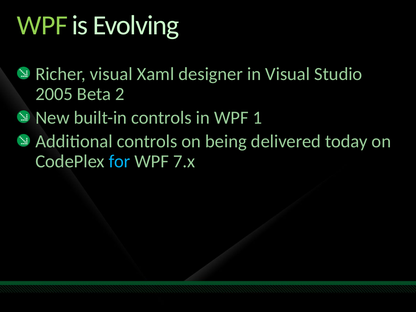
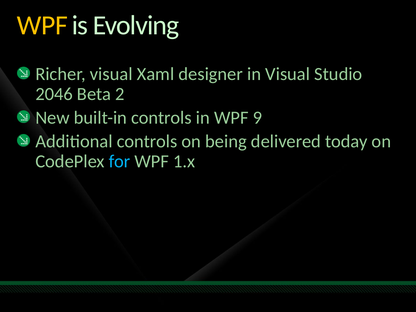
WPF colour: light green -> yellow (42, 25)
2005: 2005 -> 2046 (54, 94)
1: 1 -> 9 (257, 118)
7.x: 7.x -> 1.x (184, 161)
